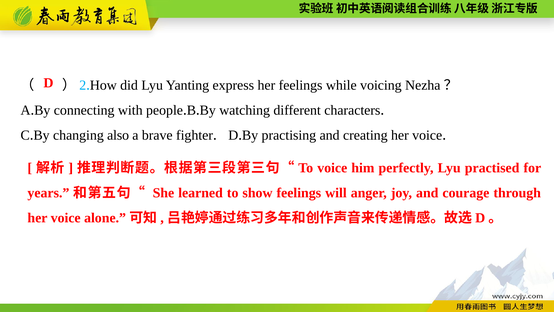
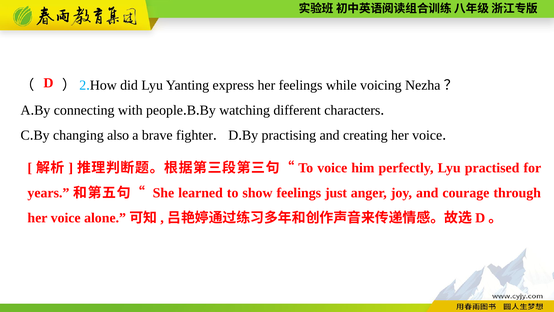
will: will -> just (336, 193)
